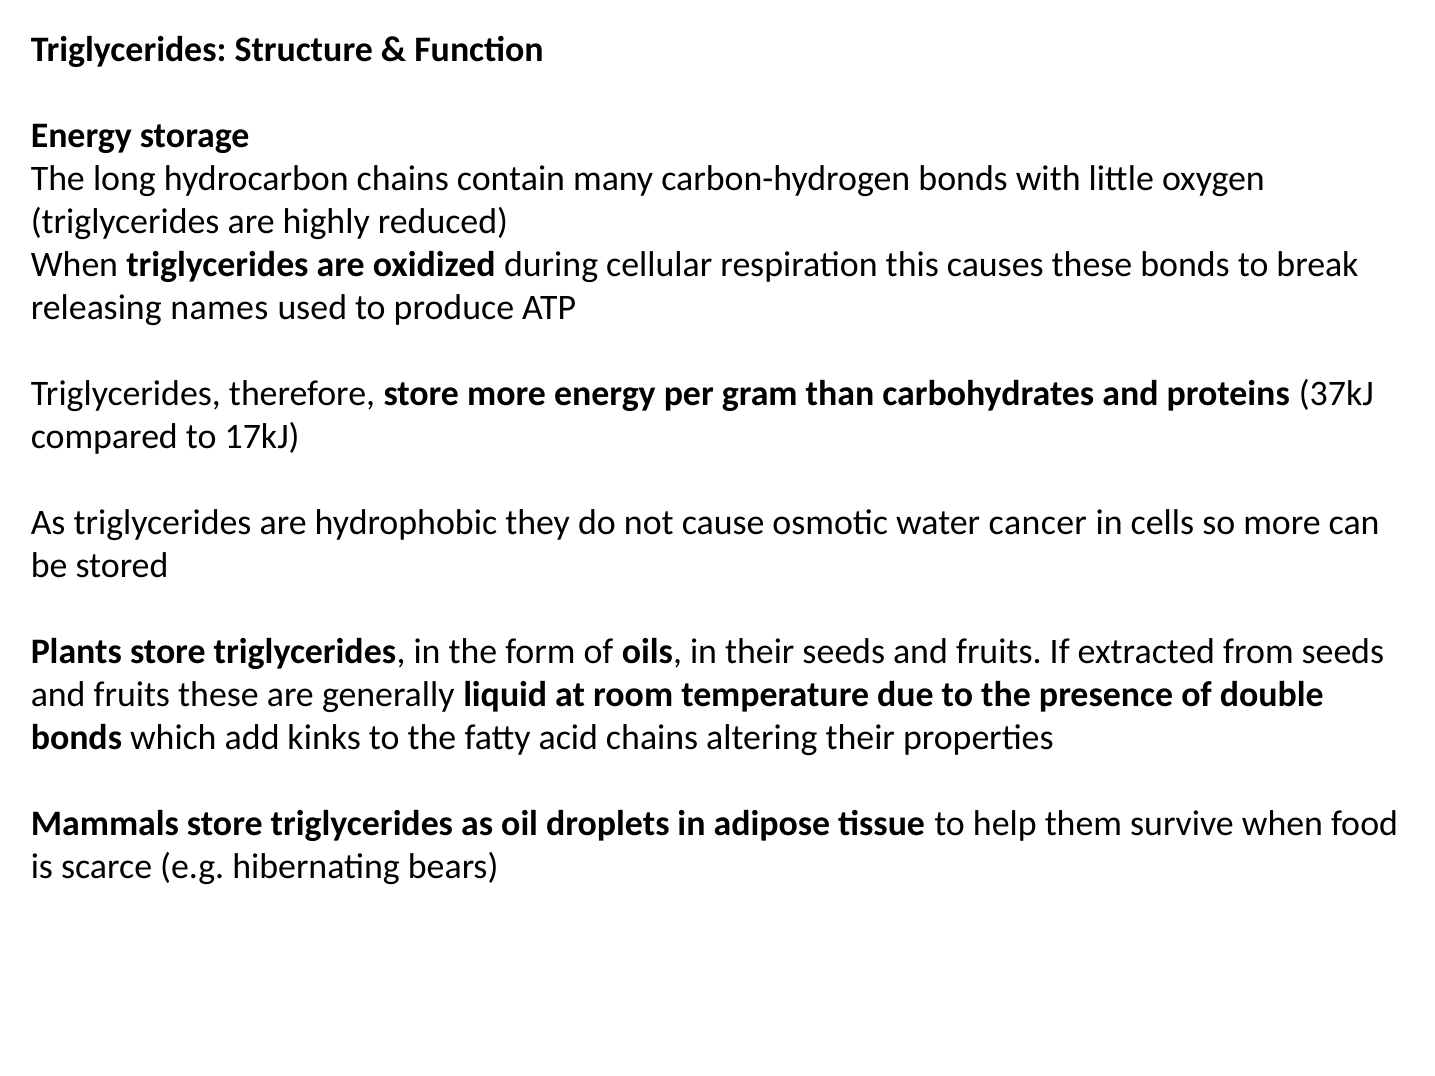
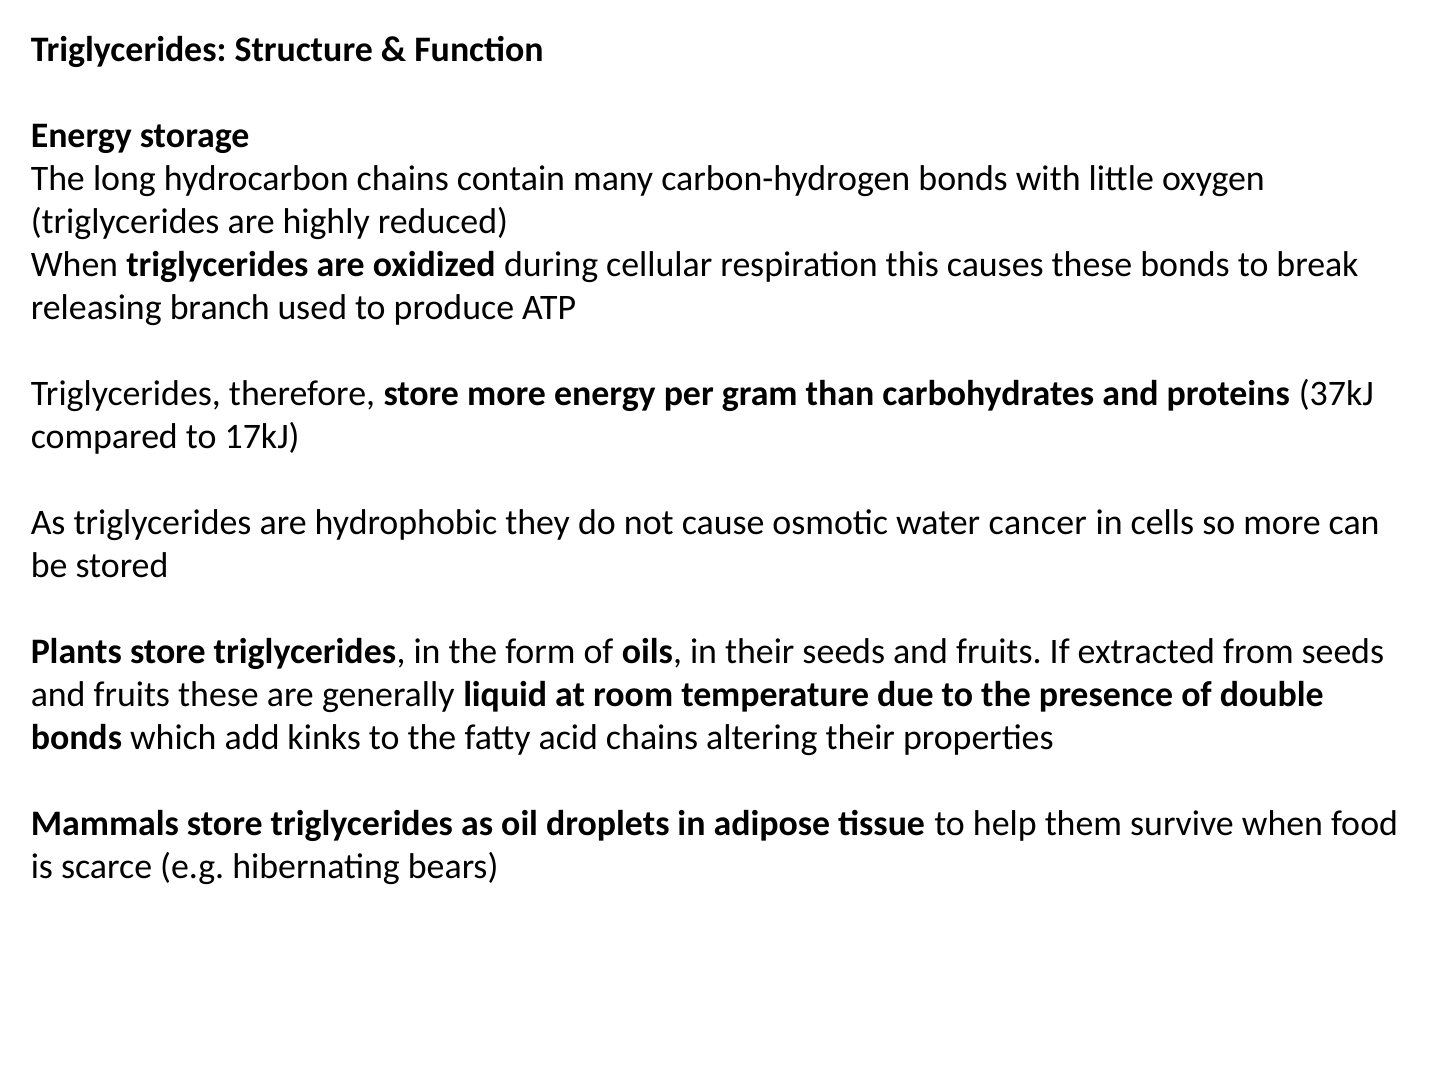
names: names -> branch (220, 308)
